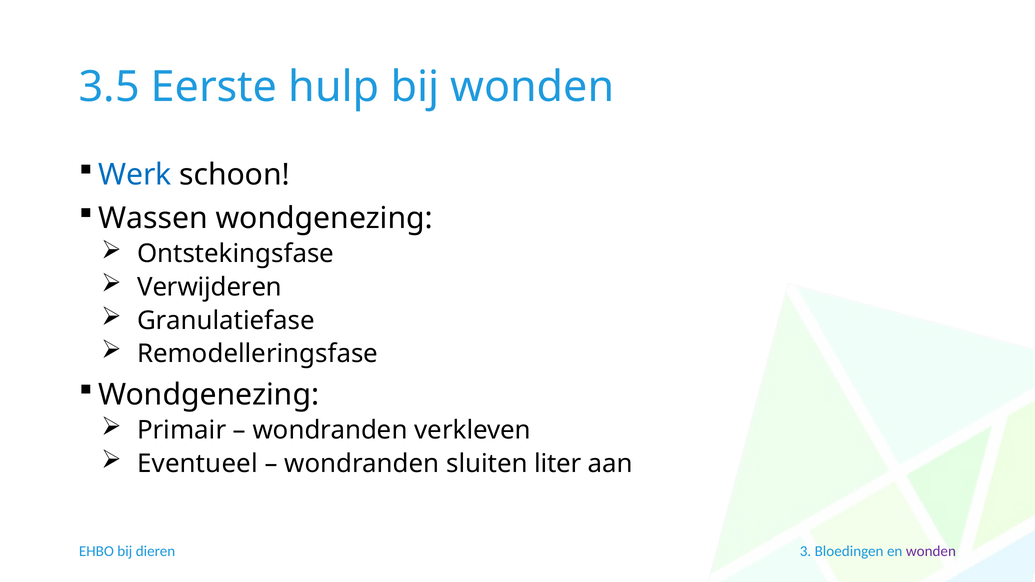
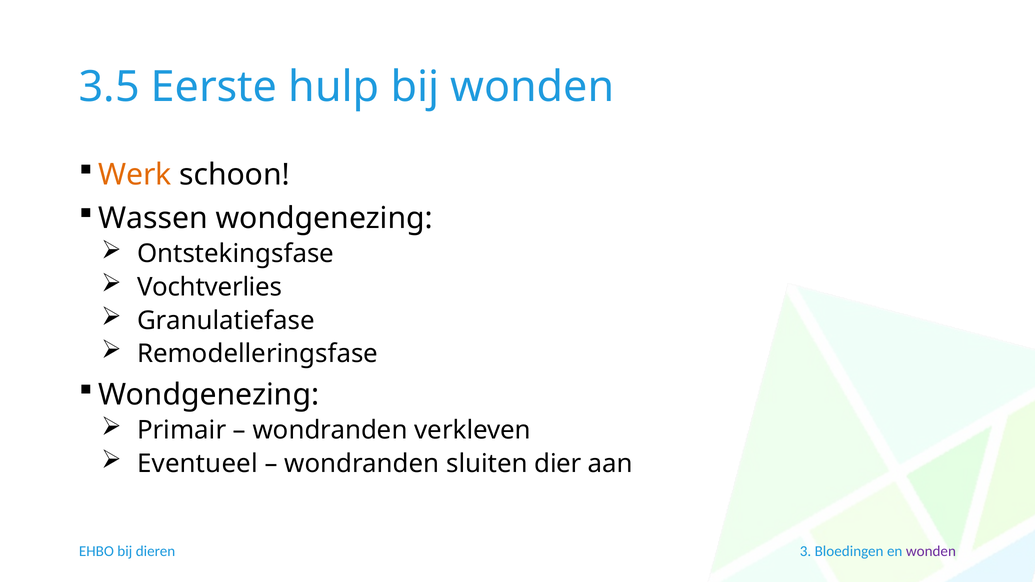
Werk colour: blue -> orange (135, 175)
Verwijderen: Verwijderen -> Vochtverlies (210, 287)
liter: liter -> dier (558, 464)
